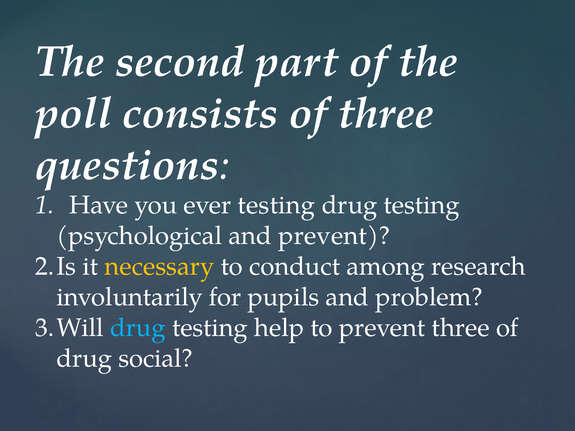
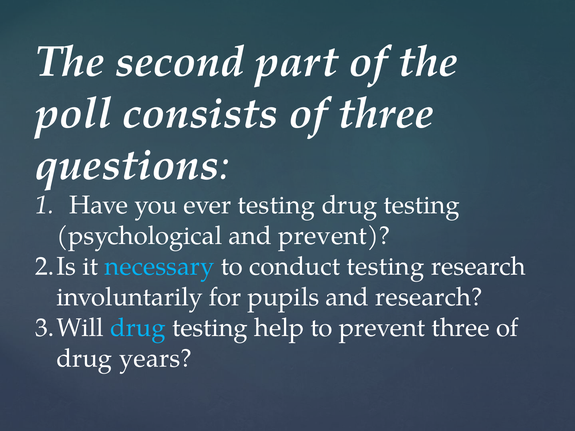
necessary colour: yellow -> light blue (159, 267)
conduct among: among -> testing (385, 267)
and problem: problem -> research (429, 297)
social: social -> years (155, 359)
